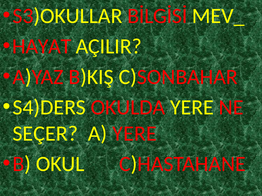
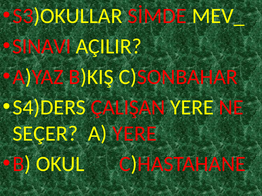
BİLGİSİ: BİLGİSİ -> SİMDE (157, 16)
HAYAT: HAYAT -> SINAVI (42, 47)
OKULDA: OKULDA -> ÇALIŞAN (128, 108)
